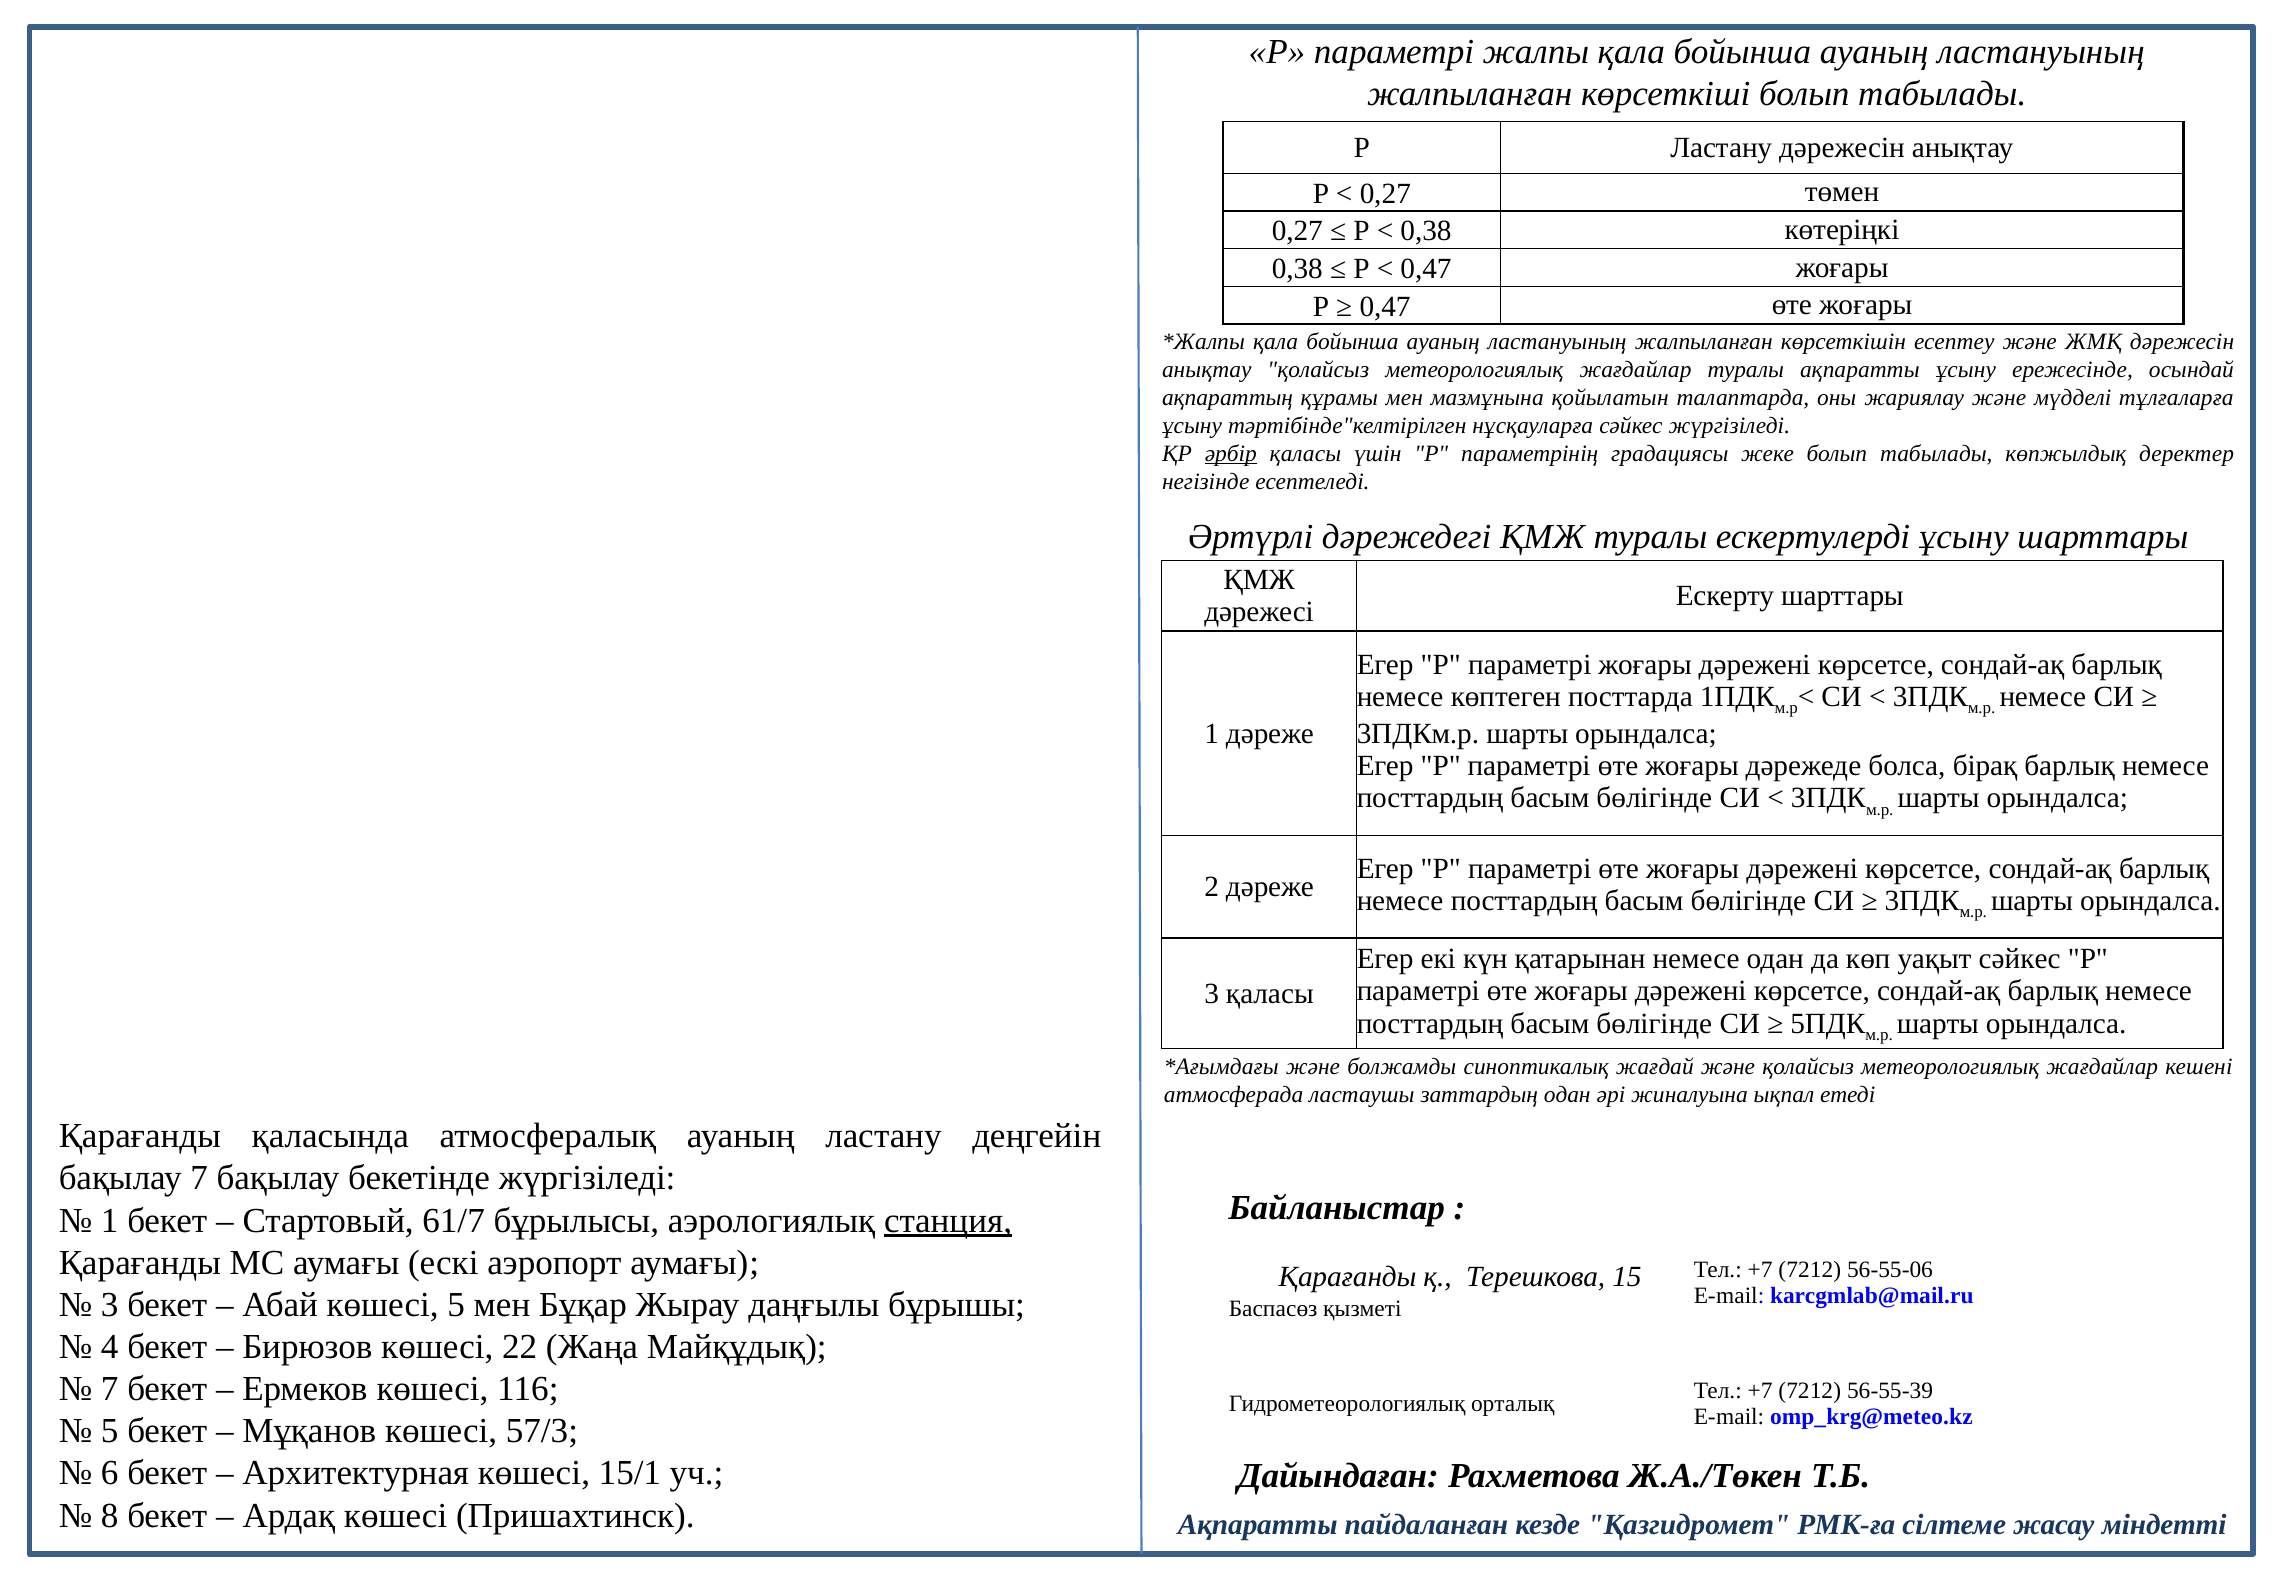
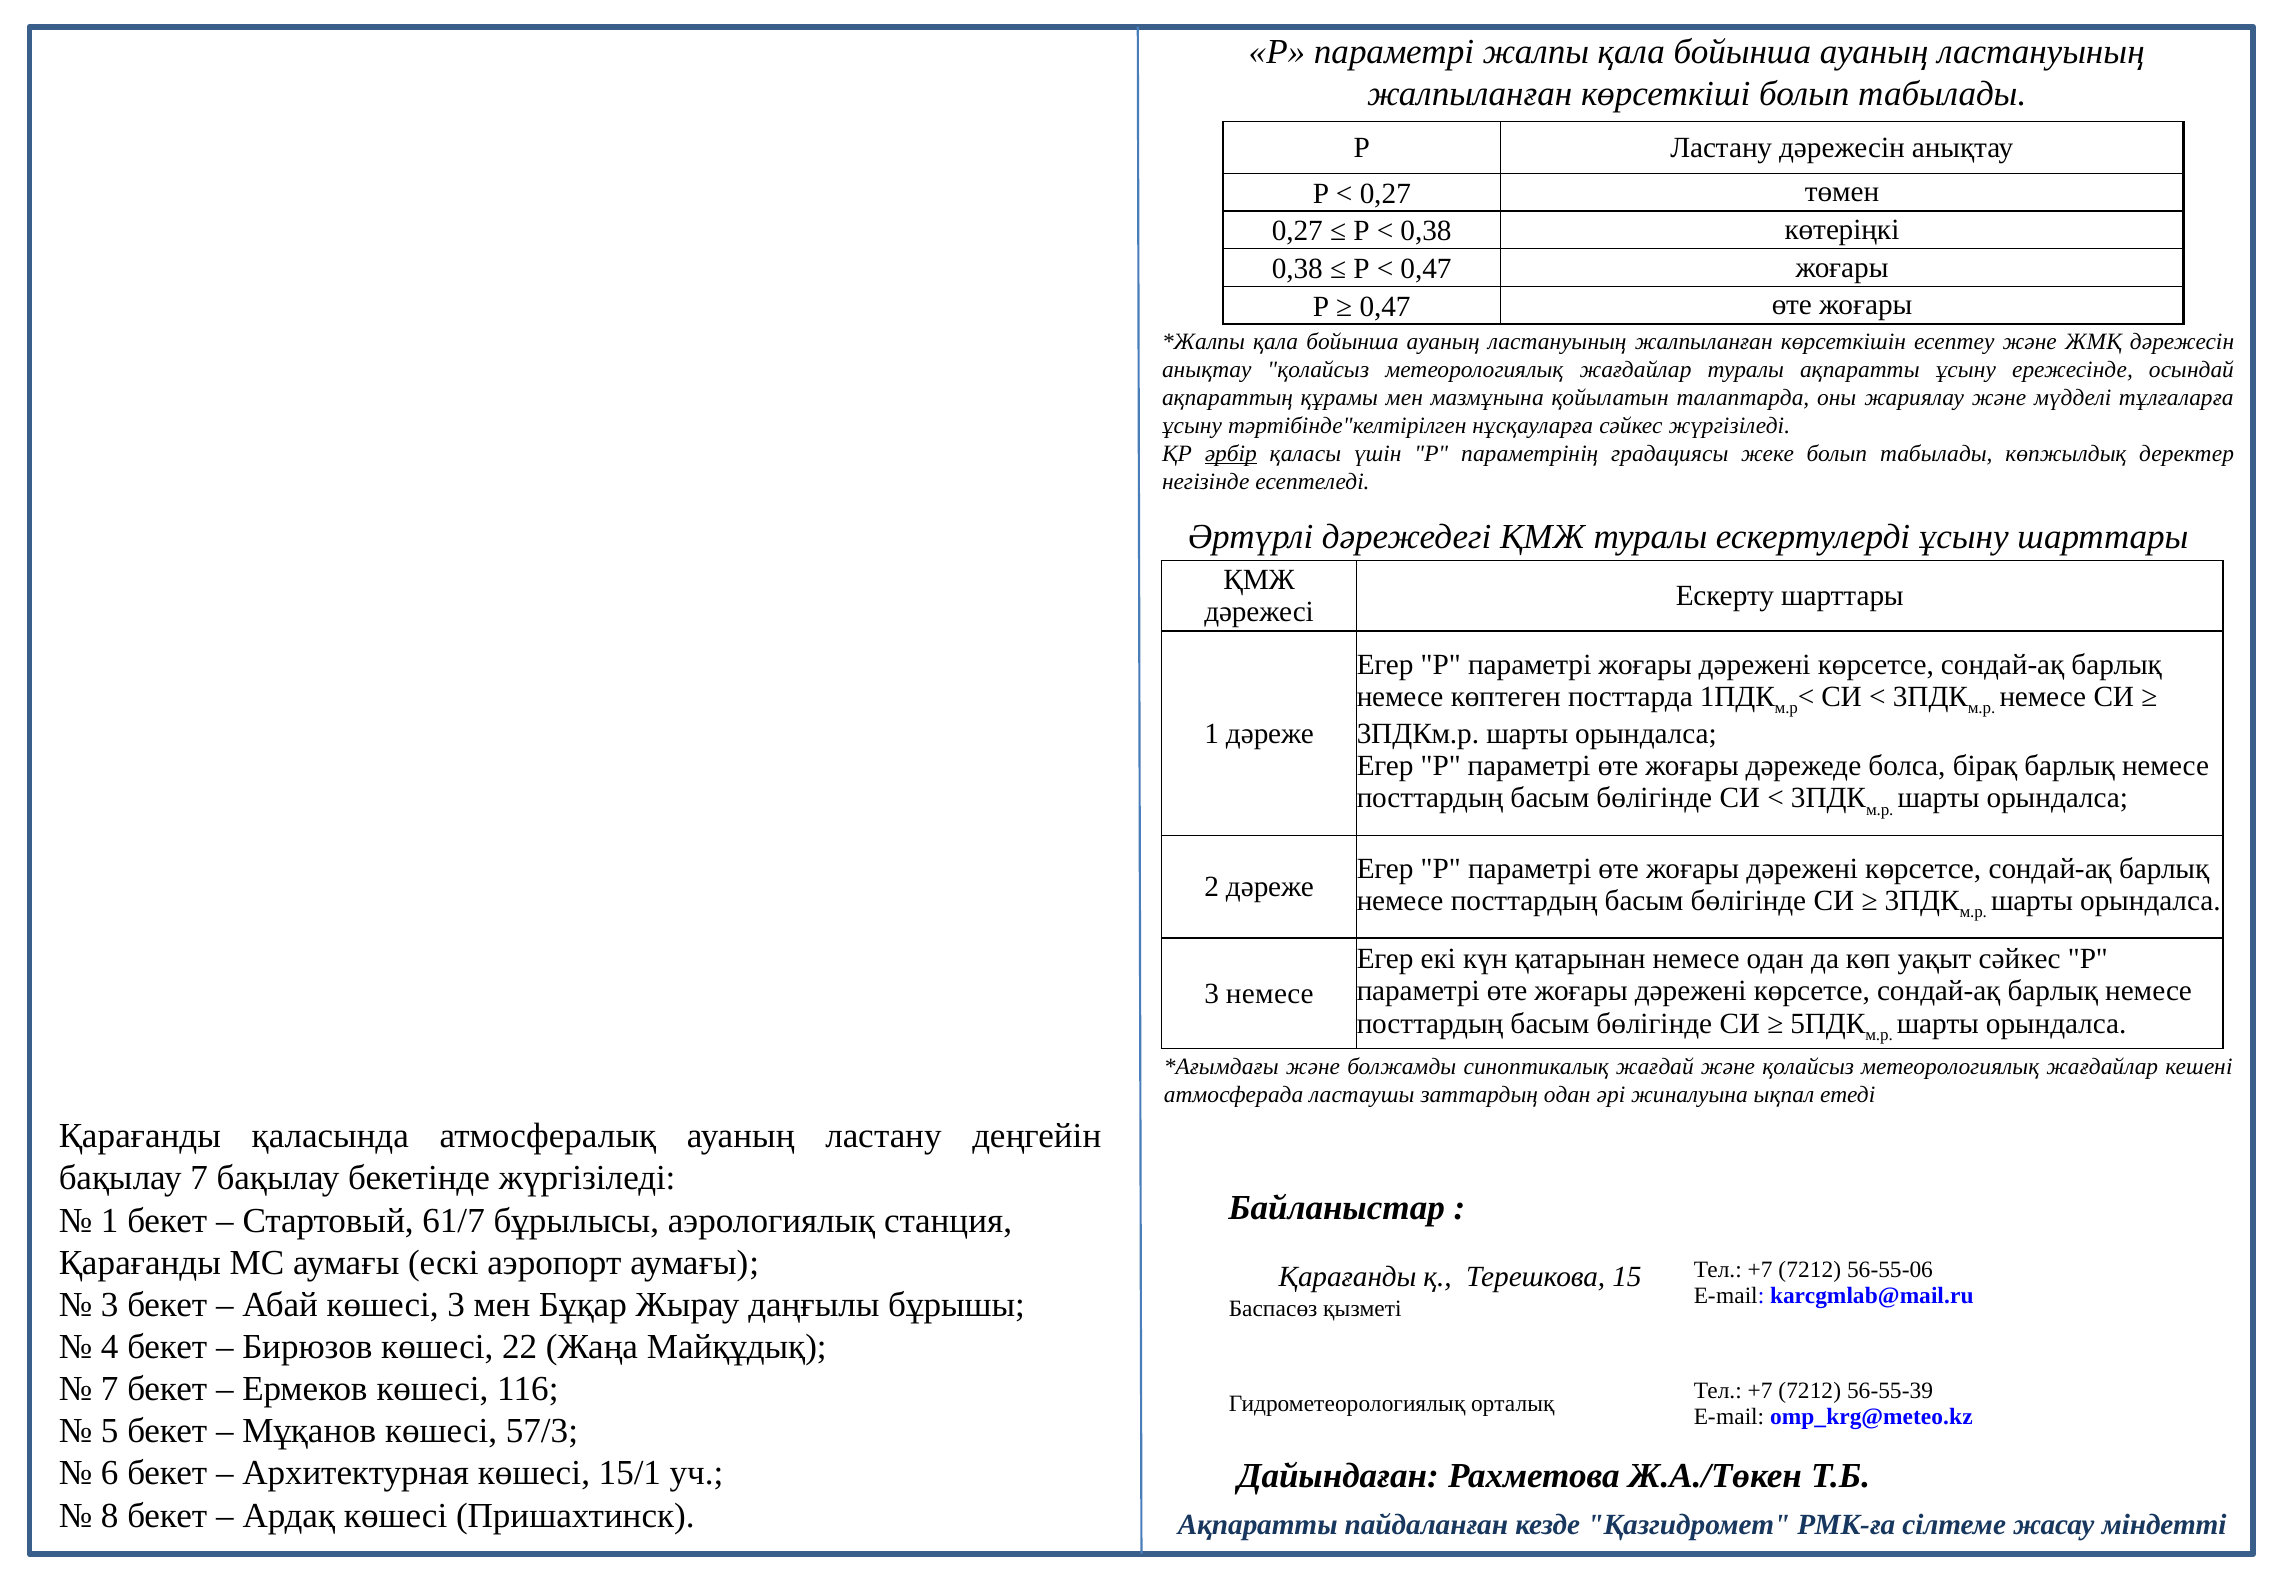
3 қаласы: қаласы -> немесе (1270, 993)
станция underline: present -> none (948, 1220)
көшесі 5: 5 -> 3 (456, 1304)
